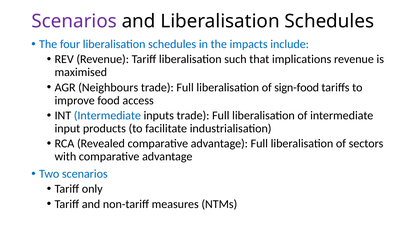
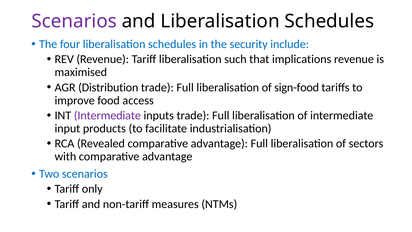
impacts: impacts -> security (249, 44)
Neighbours: Neighbours -> Distribution (108, 87)
Intermediate colour: blue -> purple (107, 115)
